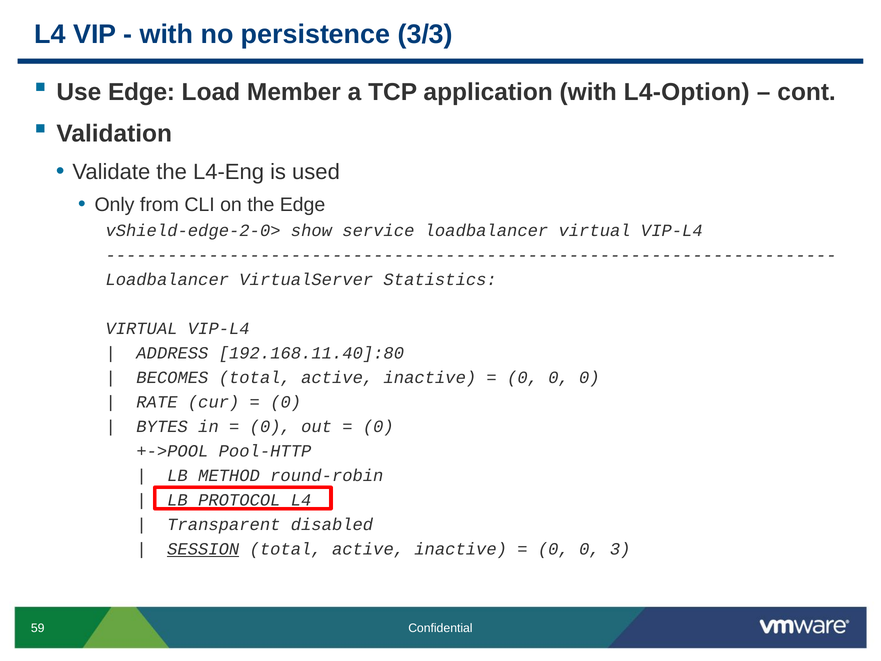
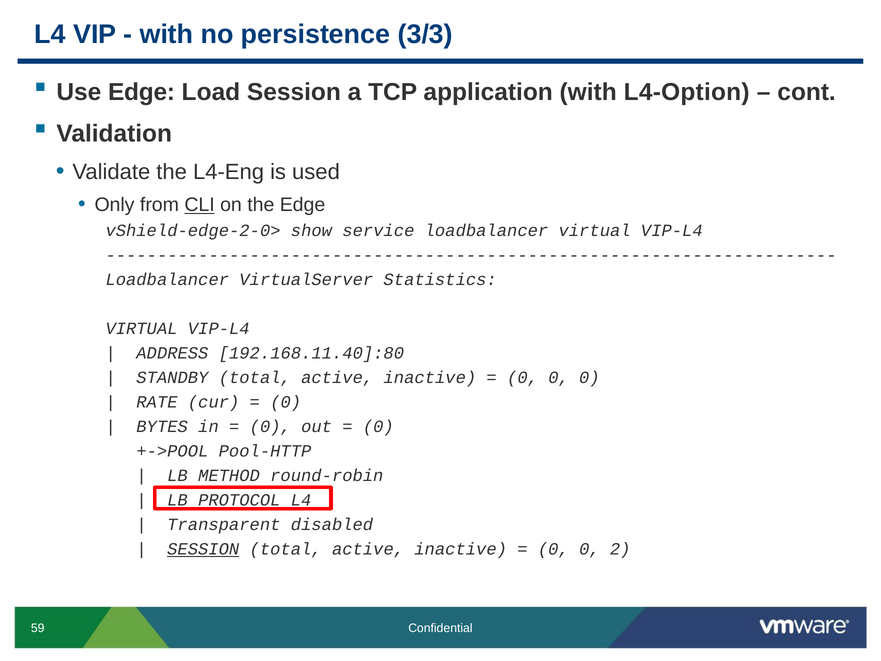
Load Member: Member -> Session (294, 92)
CLI underline: none -> present (200, 205)
BECOMES: BECOMES -> STANDBY (172, 378)
3: 3 -> 2 (620, 549)
